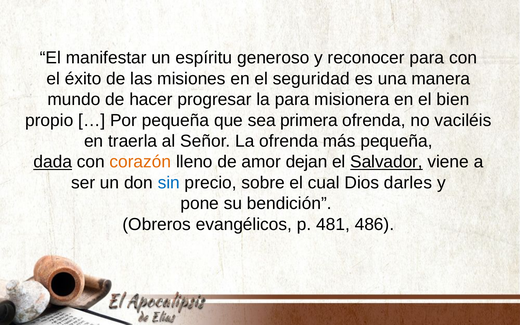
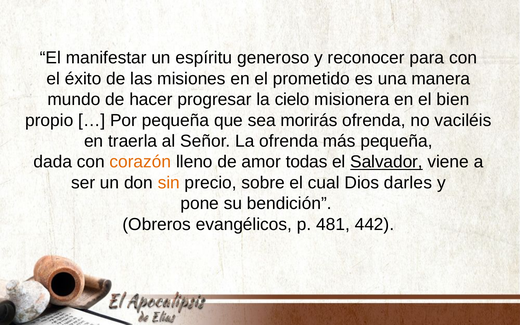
seguridad: seguridad -> prometido (311, 79)
la para: para -> cielo (292, 100)
primera: primera -> morirás (309, 120)
dada underline: present -> none (53, 162)
dejan: dejan -> todas (307, 162)
sin colour: blue -> orange (169, 183)
486: 486 -> 442 (374, 224)
